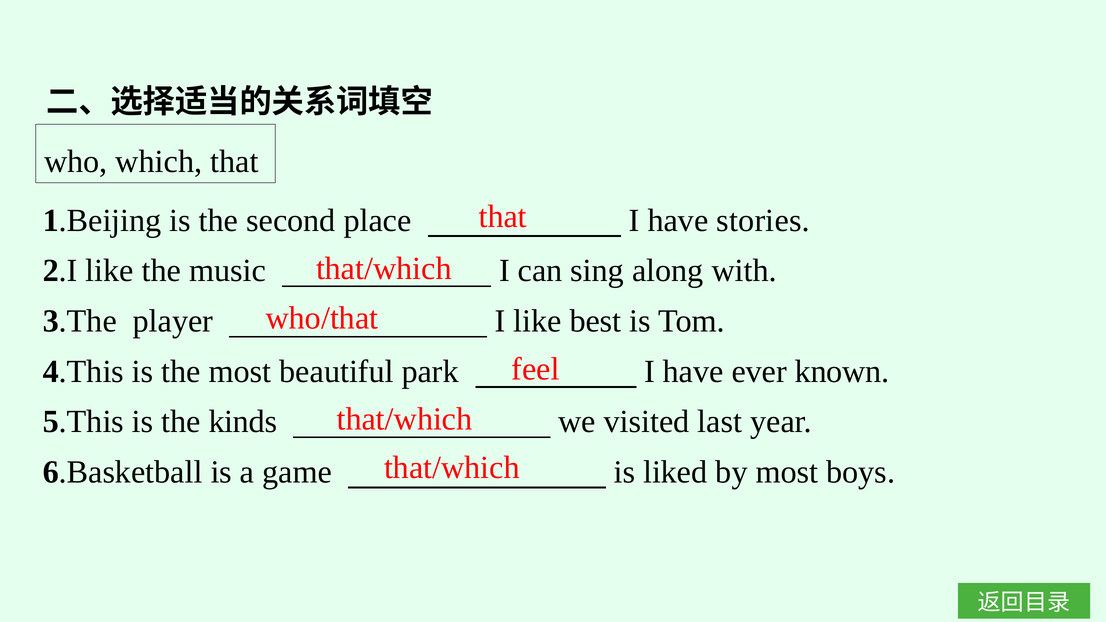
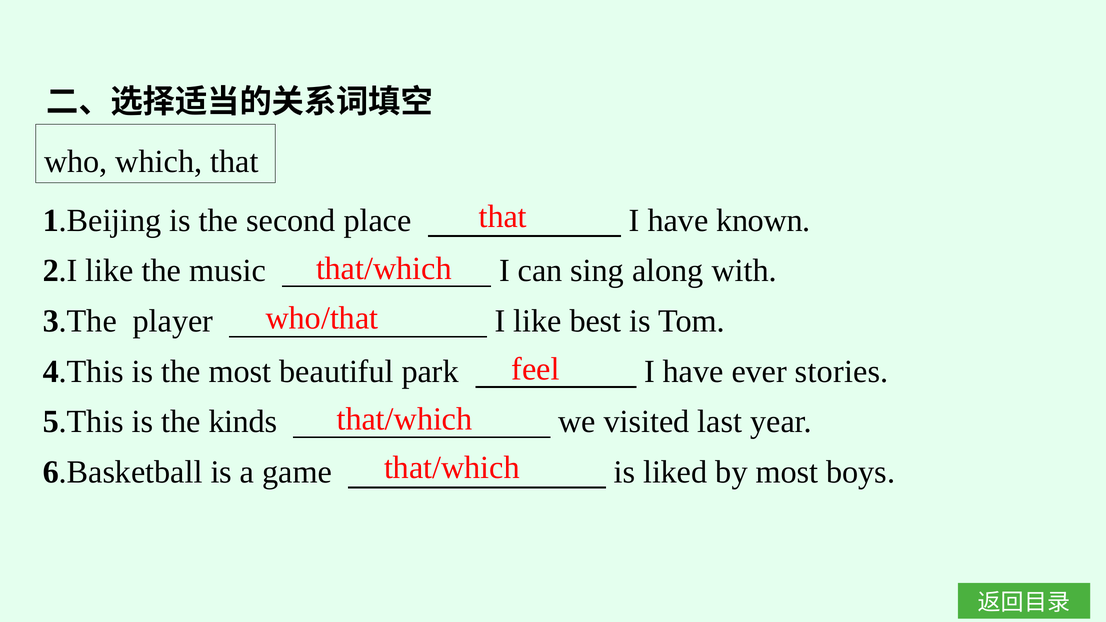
stories: stories -> known (763, 221)
known: known -> stories (842, 372)
